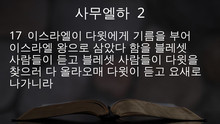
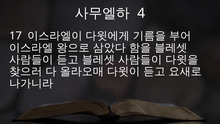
2: 2 -> 4 (141, 13)
